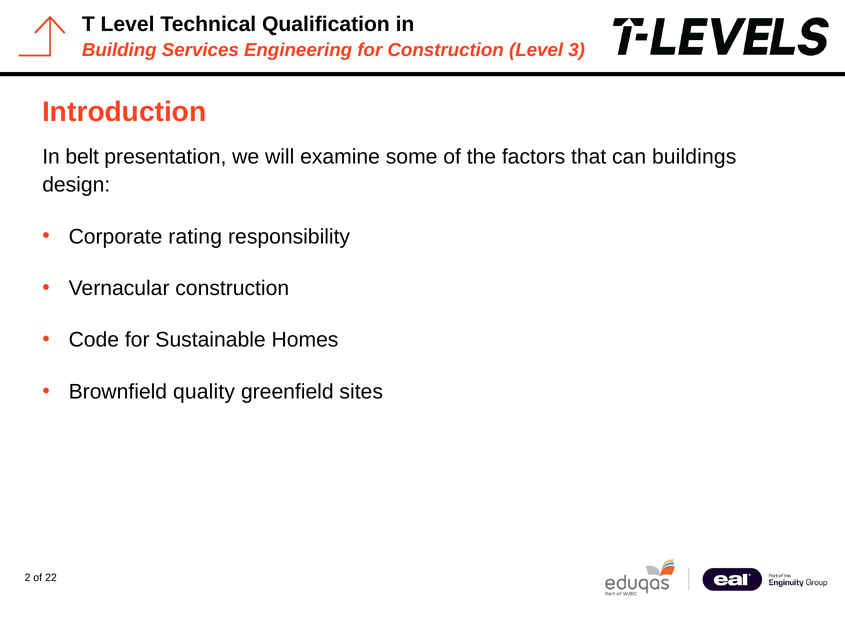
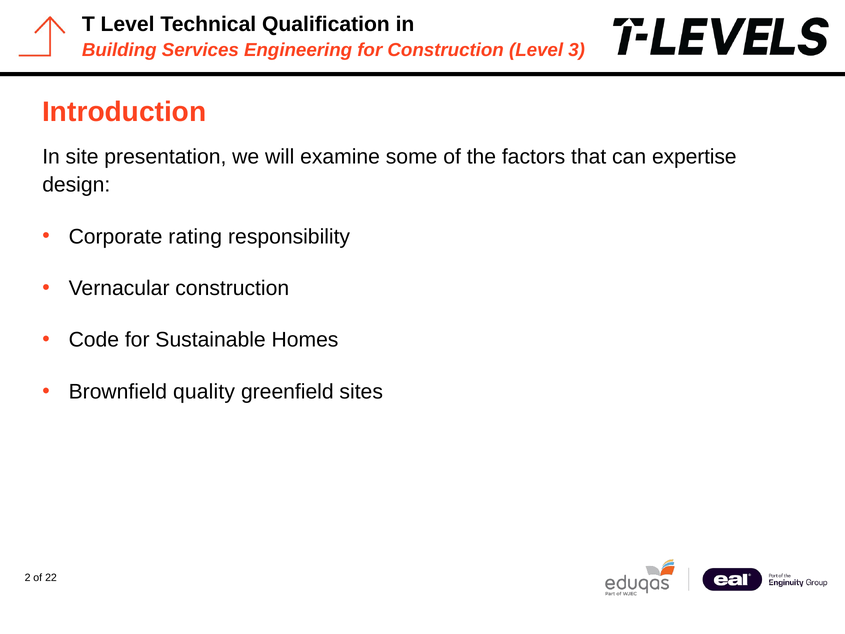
belt: belt -> site (82, 157)
buildings: buildings -> expertise (694, 157)
